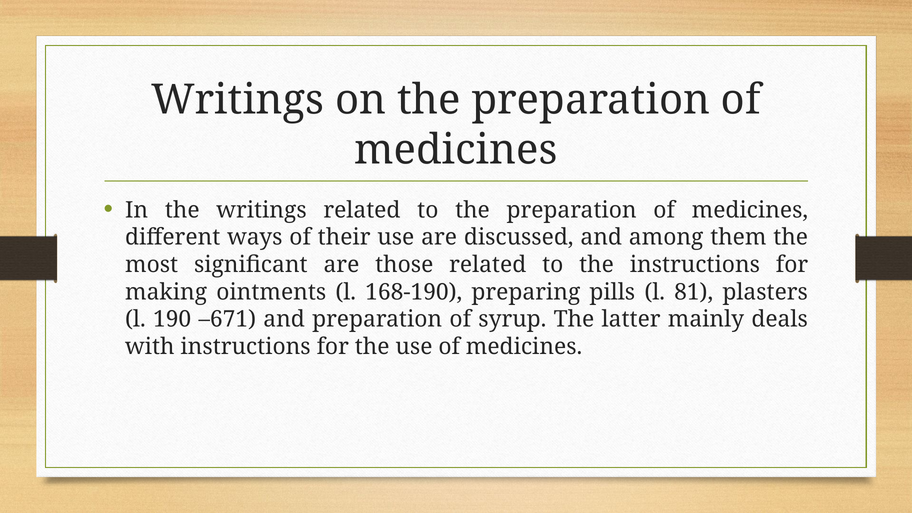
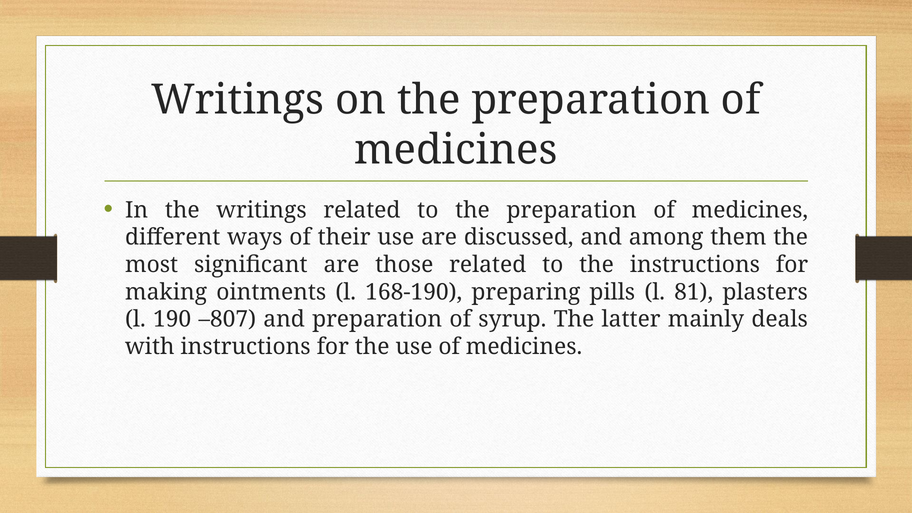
–671: –671 -> –807 (227, 319)
